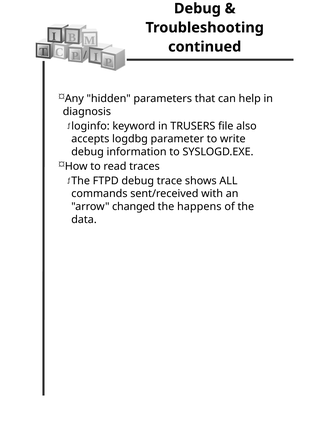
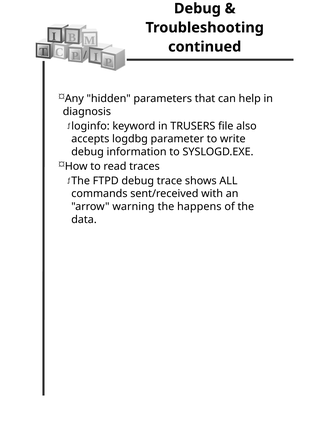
changed: changed -> warning (133, 207)
